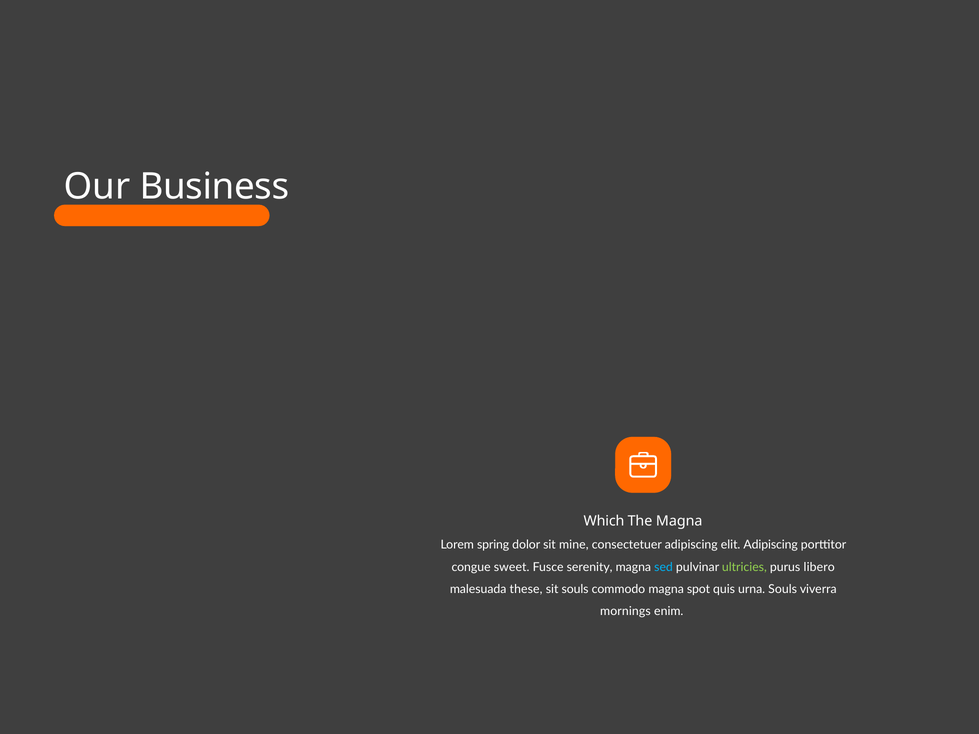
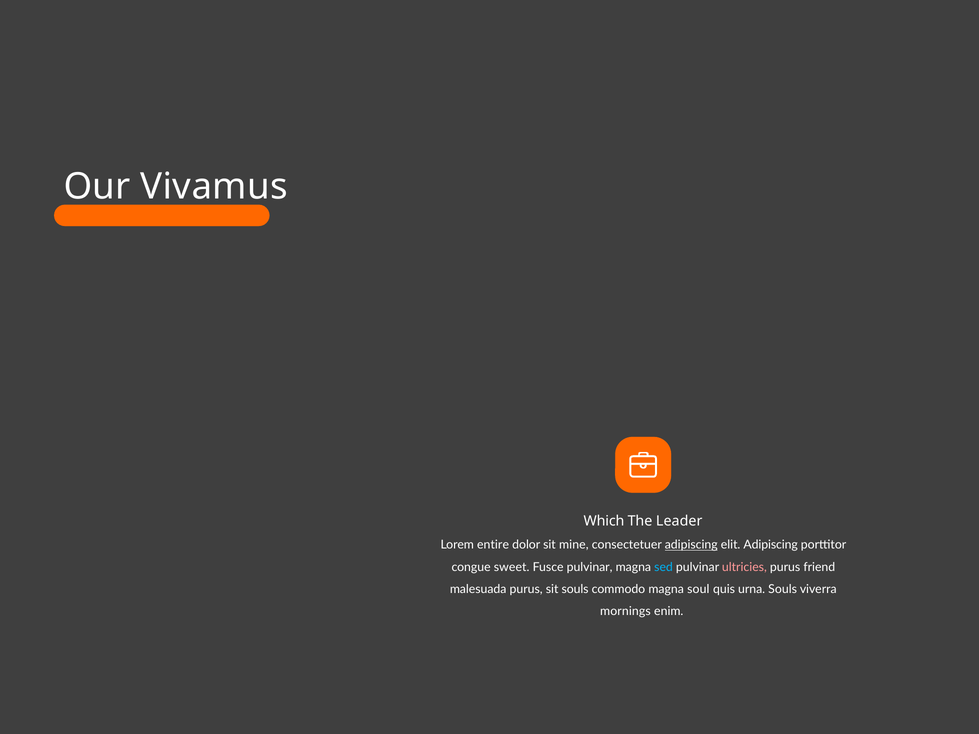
Business: Business -> Vivamus (214, 187)
The Magna: Magna -> Leader (679, 521)
spring: spring -> entire (493, 545)
adipiscing underline: none -> present (691, 545)
Fusce serenity: serenity -> pulvinar (590, 567)
ultricies colour: light green -> pink (744, 567)
libero: libero -> friend (819, 567)
malesuada these: these -> purus (526, 589)
spot: spot -> soul (698, 589)
